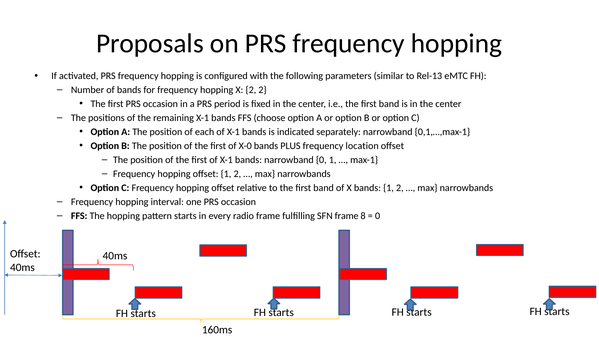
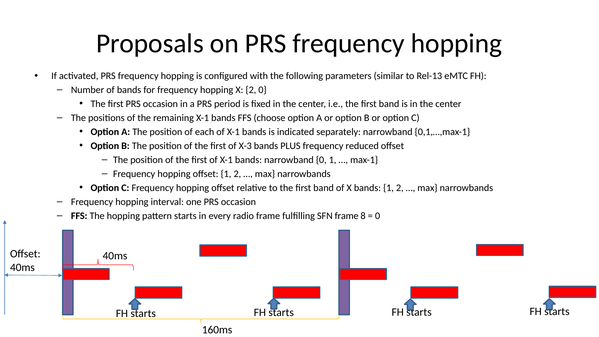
2 2: 2 -> 0 (263, 90)
X-0: X-0 -> X-3 (245, 146)
location: location -> reduced (362, 146)
